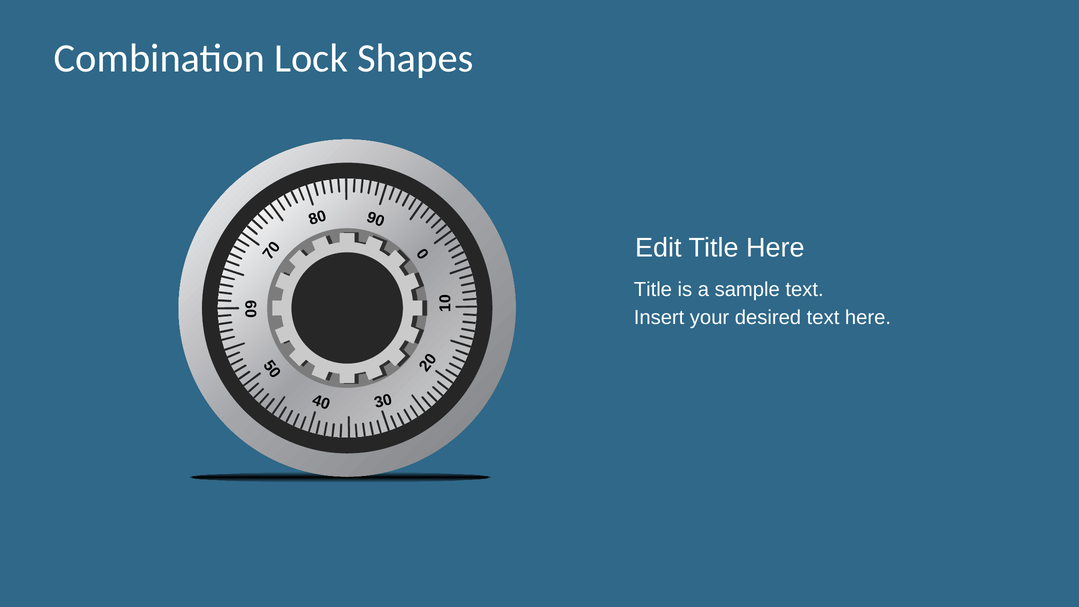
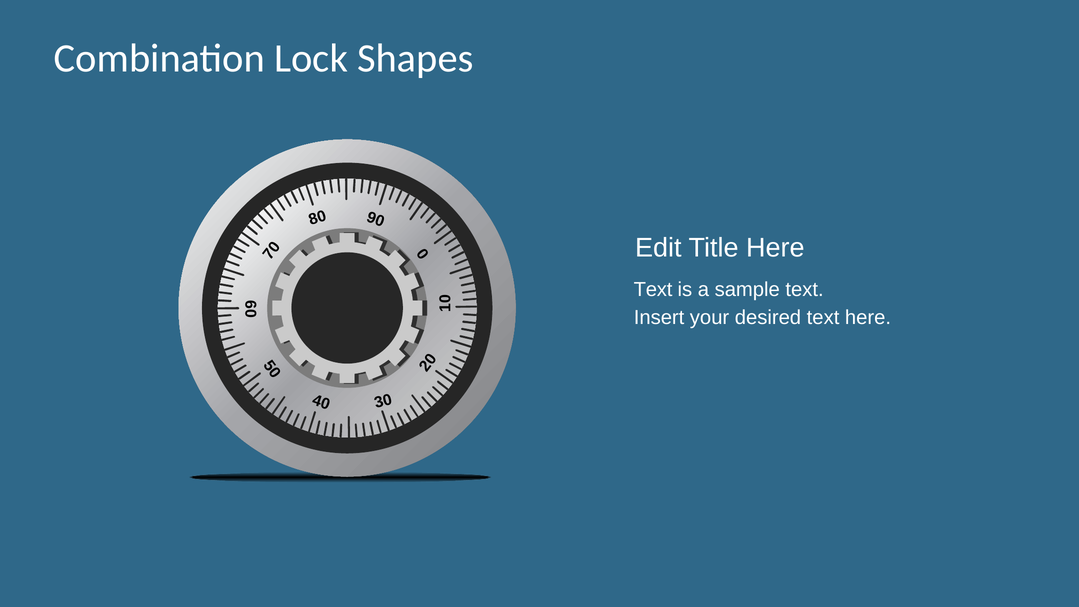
Title: Title -> Text (653, 290)
